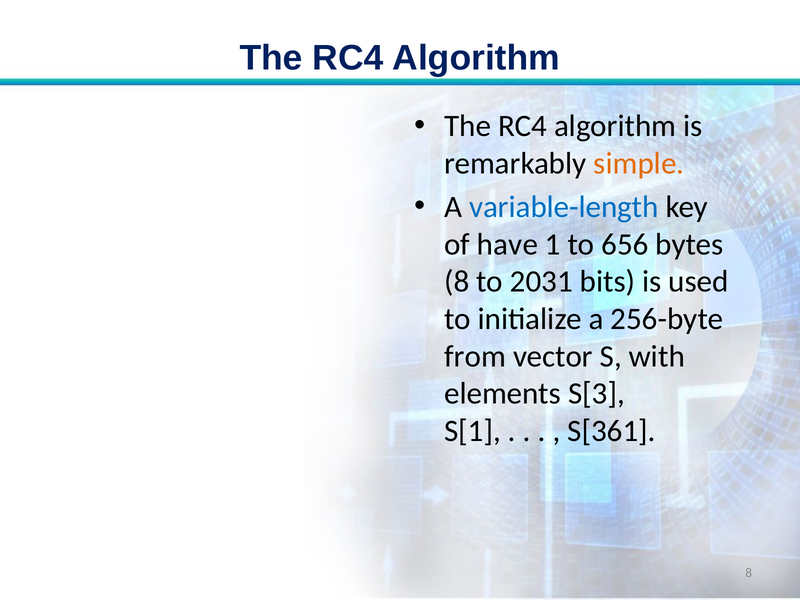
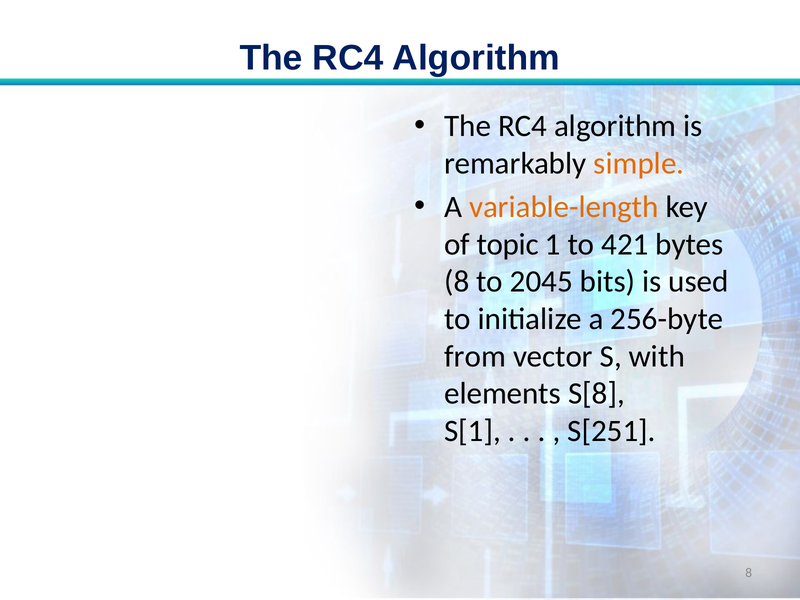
variable-length colour: blue -> orange (564, 207)
have: have -> topic (508, 244)
656: 656 -> 421 (625, 244)
2031: 2031 -> 2045 (541, 282)
S[3: S[3 -> S[8 (596, 394)
S[361: S[361 -> S[251 (612, 431)
